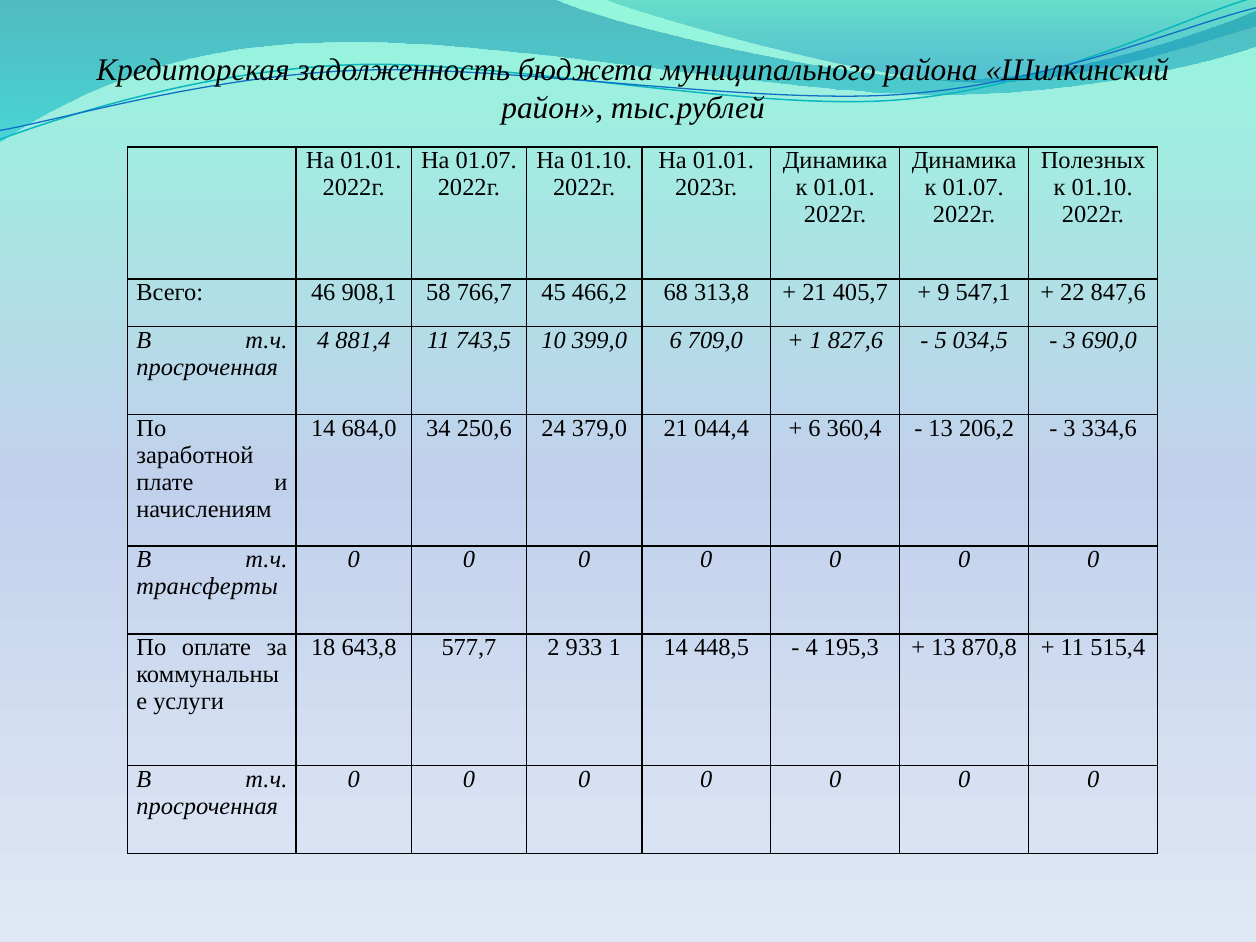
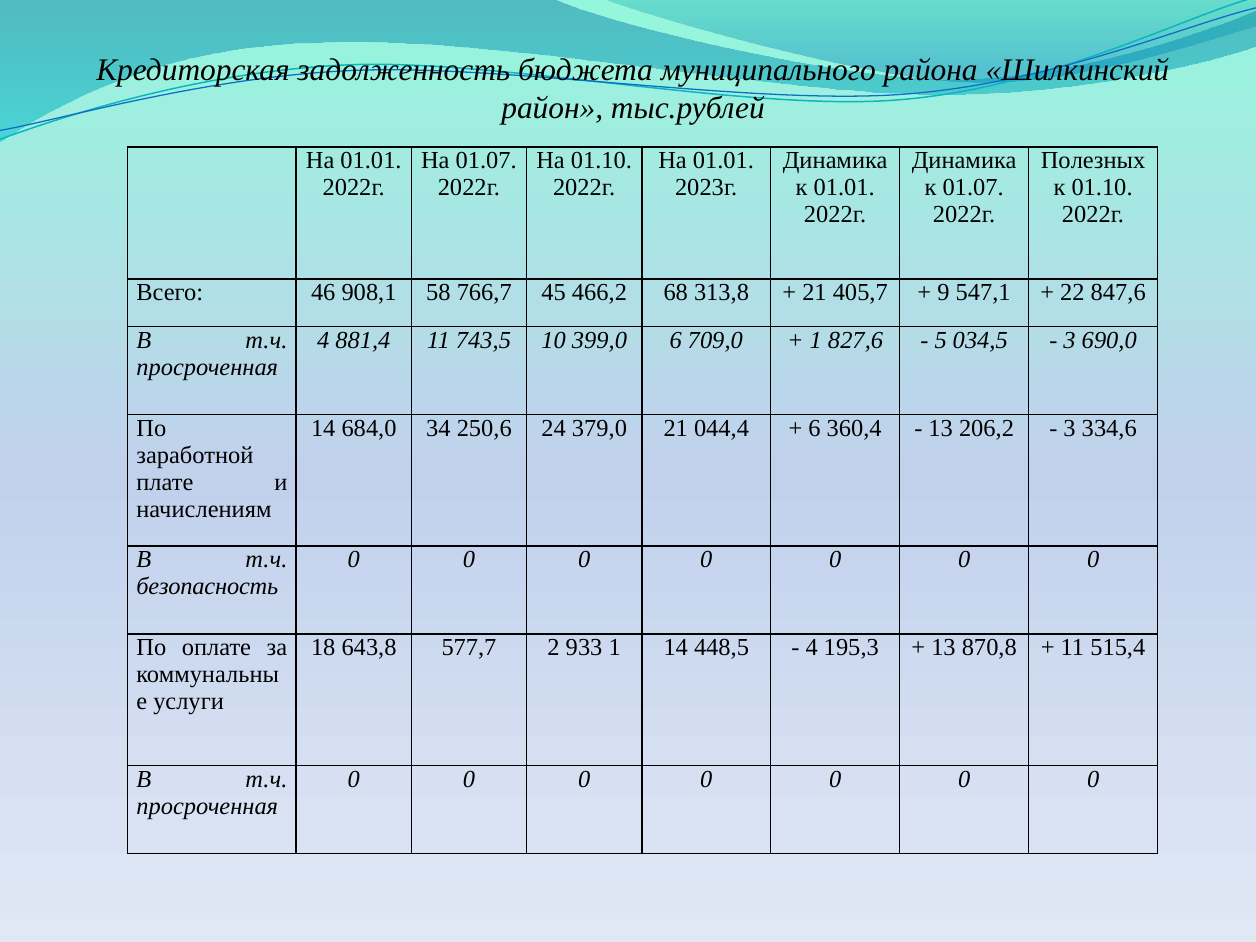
трансферты: трансферты -> безопасность (207, 587)
